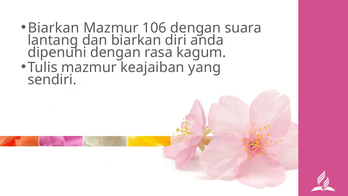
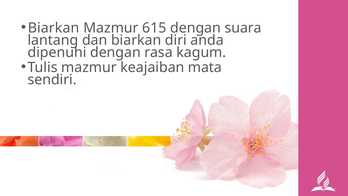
106: 106 -> 615 (154, 28)
yang: yang -> mata (205, 67)
